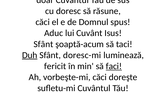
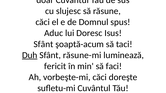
doresc: doresc -> slujesc (68, 11)
Cuvânt: Cuvânt -> Doresc (89, 33)
doresc-mi: doresc-mi -> răsune-mi (82, 55)
faci underline: present -> none (114, 66)
